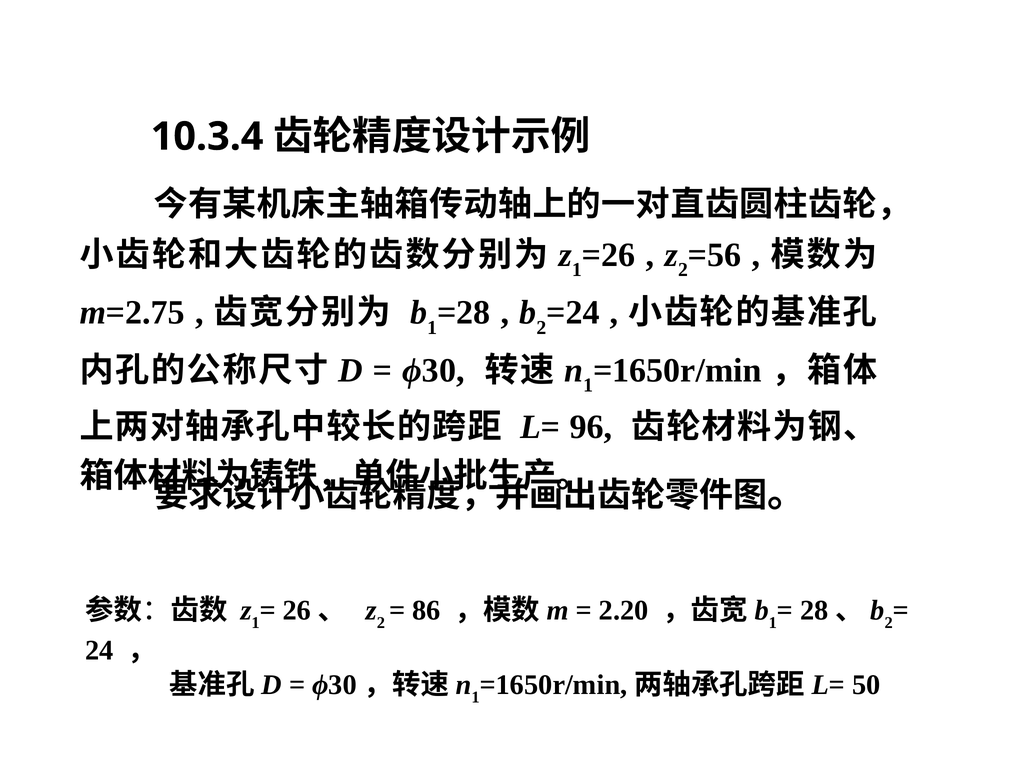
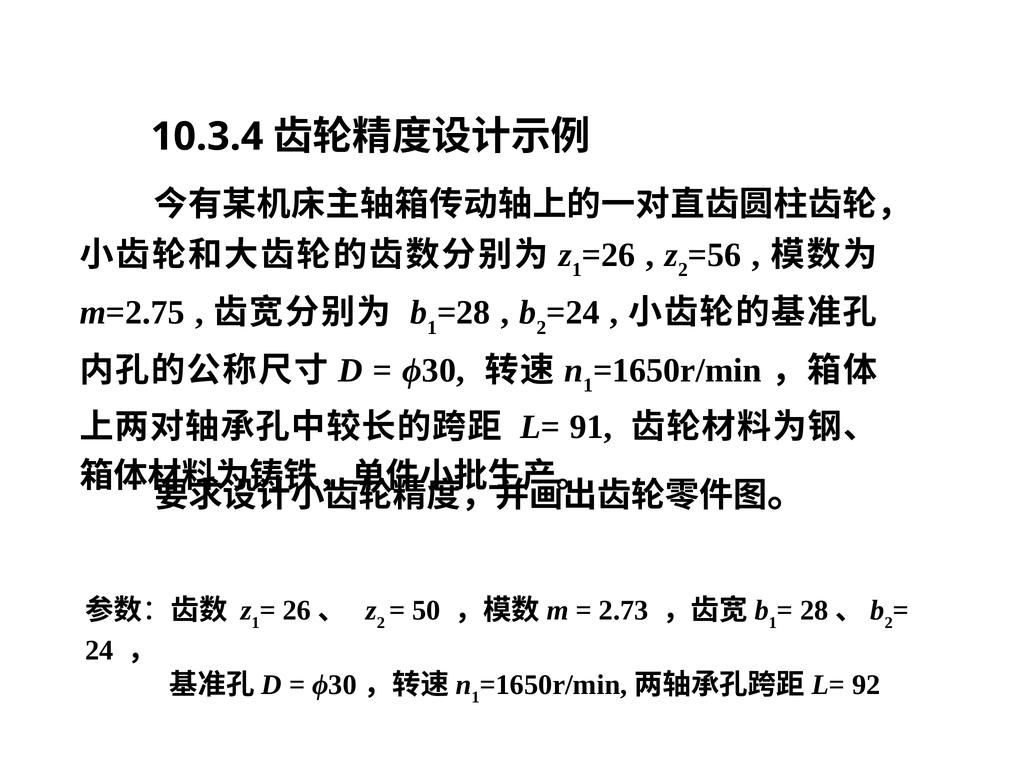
96: 96 -> 91 (591, 427)
86: 86 -> 50 (426, 610)
2.20: 2.20 -> 2.73 (624, 610)
50: 50 -> 92 (866, 684)
